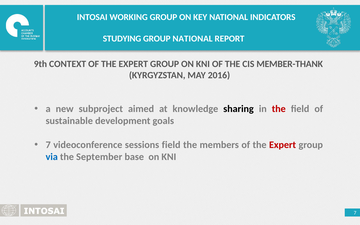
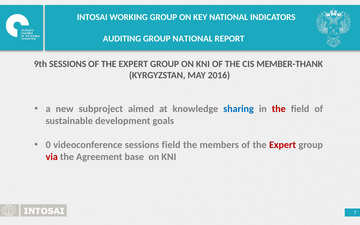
STUDYING: STUDYING -> AUDITING (122, 39)
9th CONTEXT: CONTEXT -> SESSIONS (68, 64)
sharing colour: black -> blue (239, 109)
7: 7 -> 0 (48, 145)
via colour: blue -> red (52, 157)
September: September -> Agreement (99, 157)
